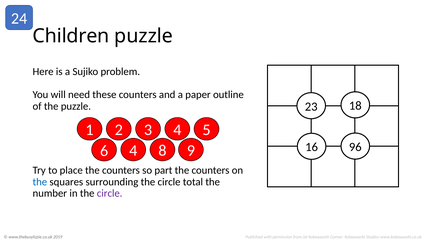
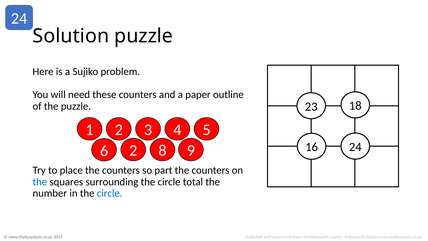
Children: Children -> Solution (71, 36)
16 96: 96 -> 24 (355, 147)
6 4: 4 -> 2 (133, 151)
circle colour: purple -> blue (110, 193)
